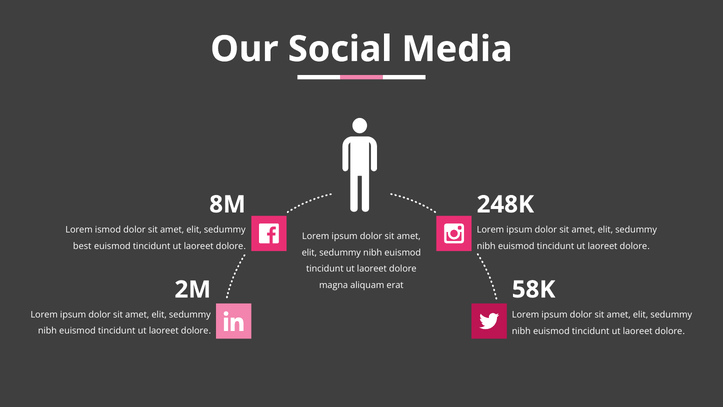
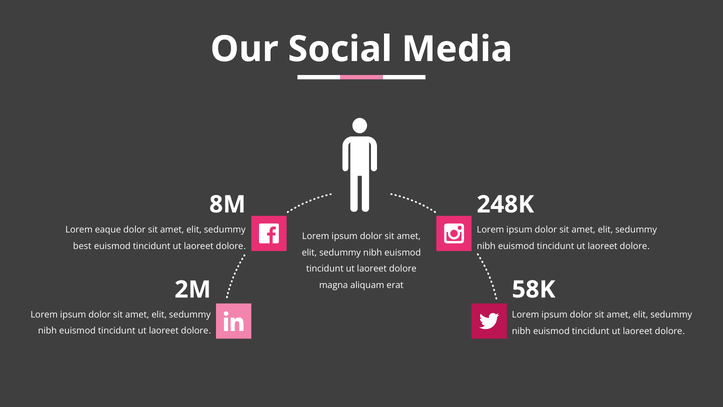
ismod: ismod -> eaque (108, 230)
